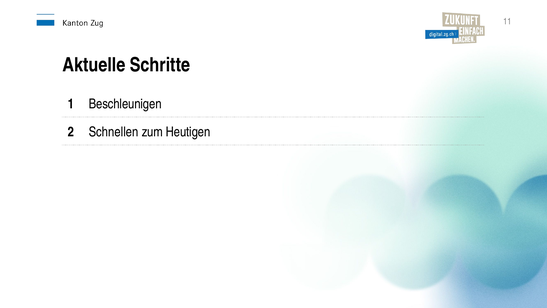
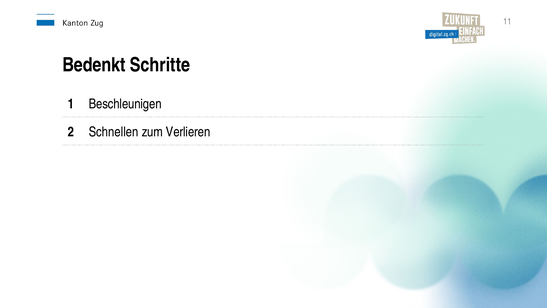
Aktuelle: Aktuelle -> Bedenkt (94, 65)
Heutigen: Heutigen -> Verlieren (188, 132)
